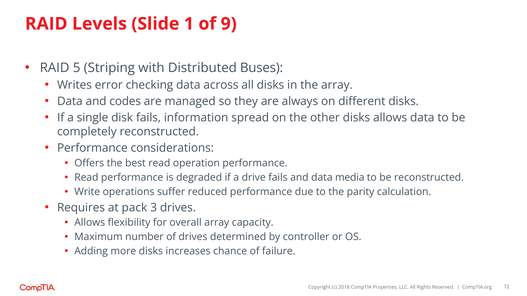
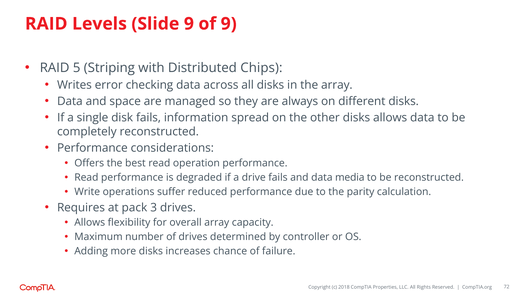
Slide 1: 1 -> 9 (189, 24)
Buses: Buses -> Chips (261, 68)
codes: codes -> space (125, 102)
